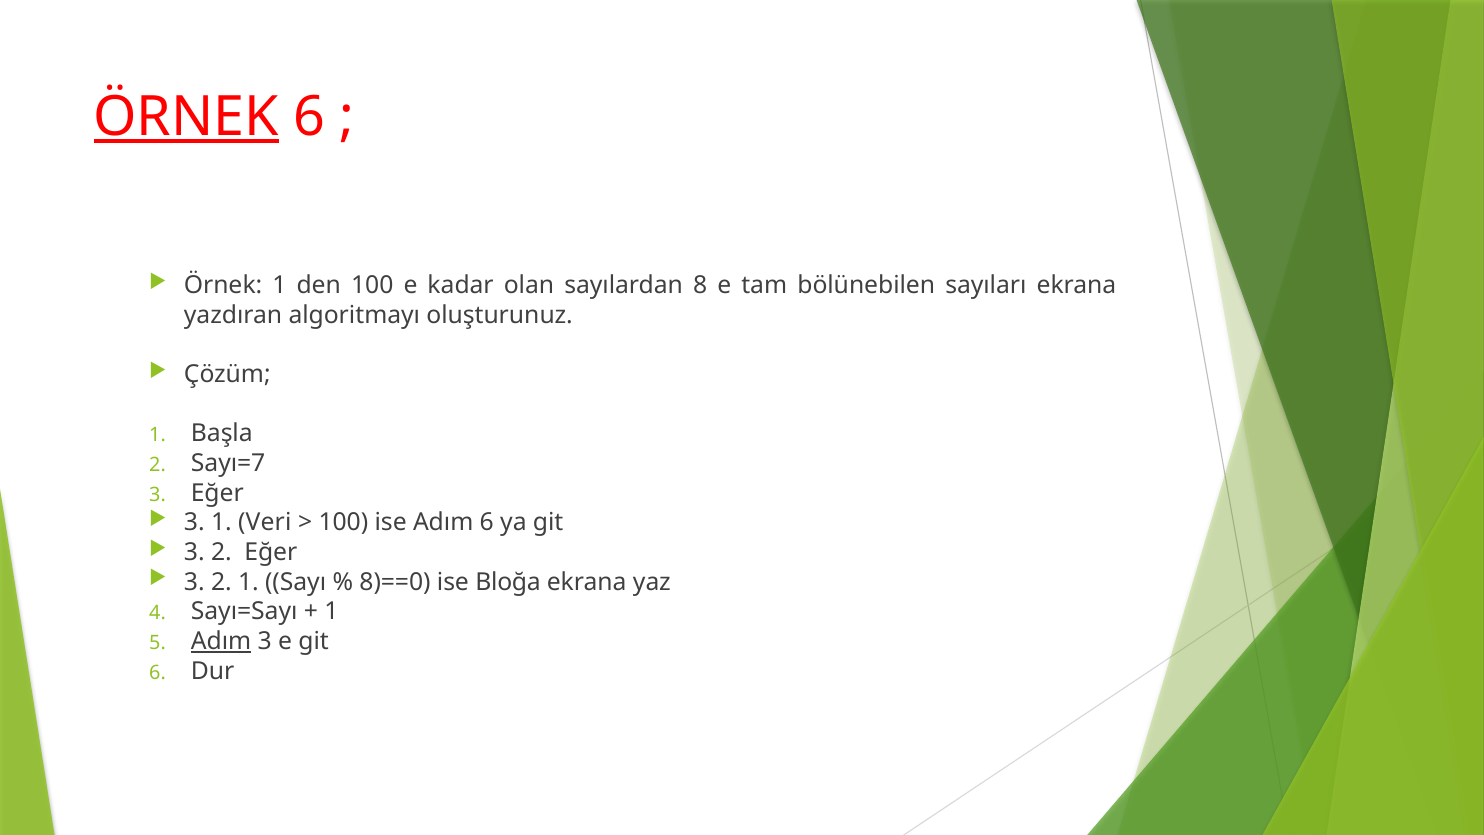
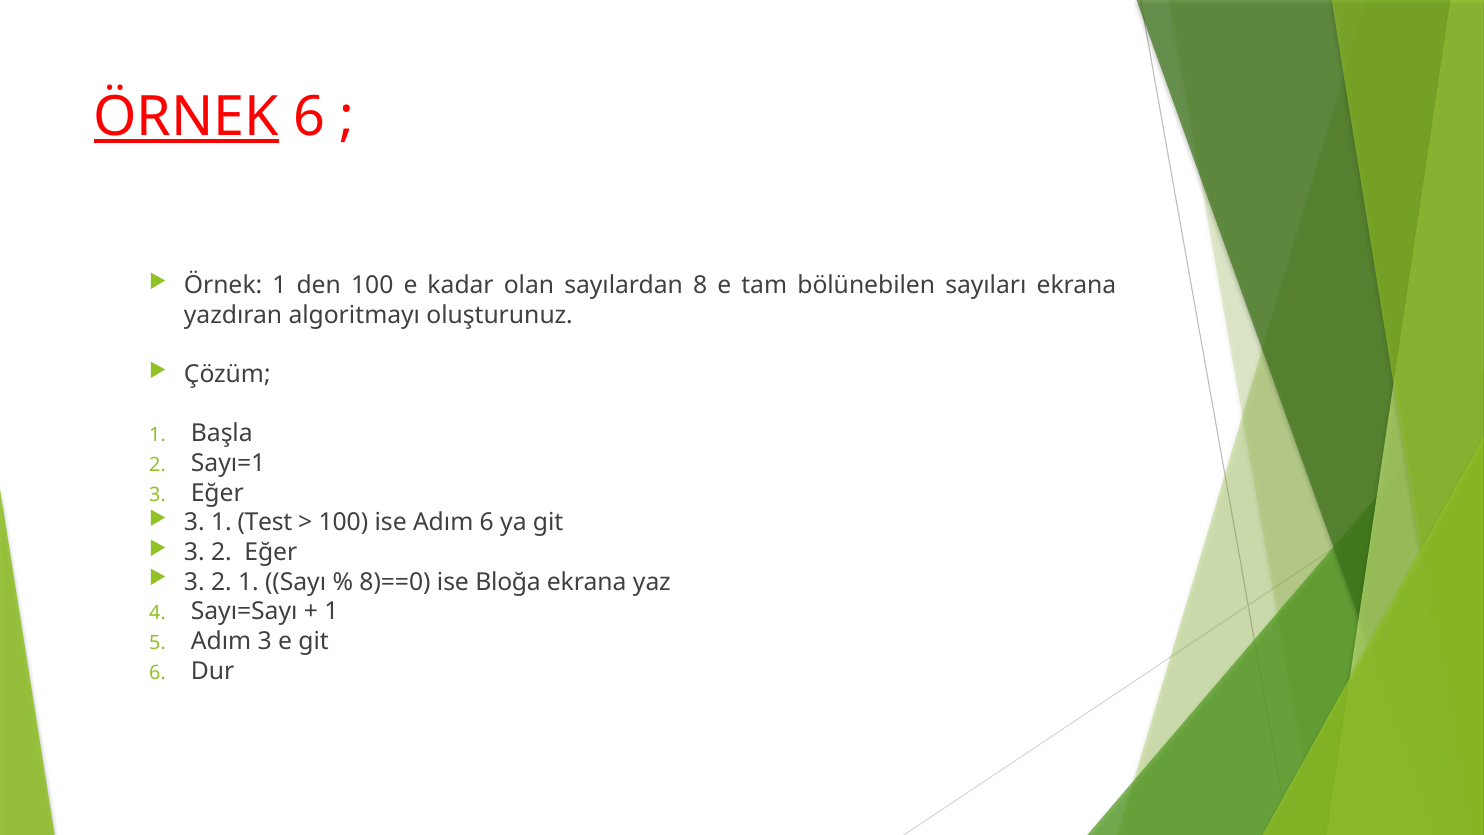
Sayı=7: Sayı=7 -> Sayı=1 (228, 463)
Veri: Veri -> Test (265, 522)
Adım underline: present -> none (221, 641)
